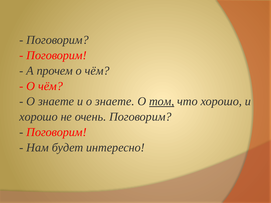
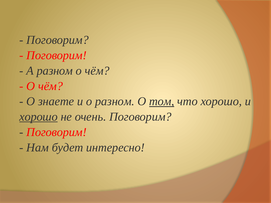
А прочем: прочем -> разном (55, 71)
и о знаете: знаете -> разном (115, 102)
хорошо underline: none -> present (38, 117)
